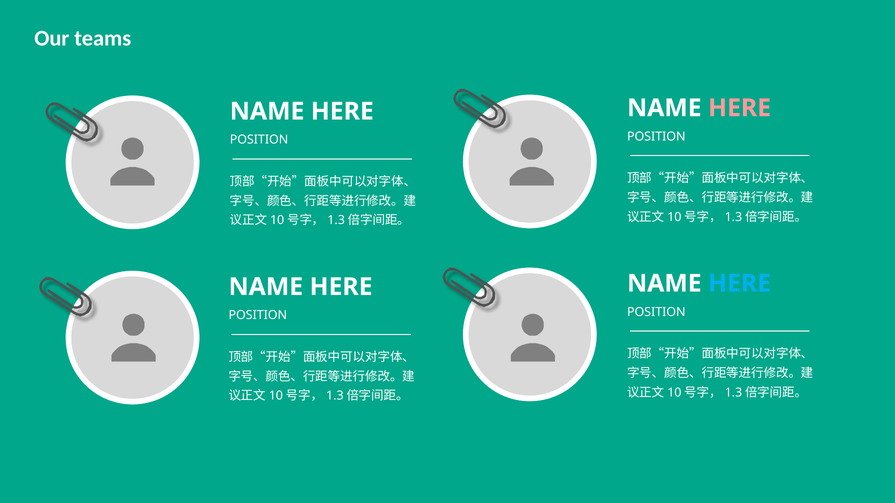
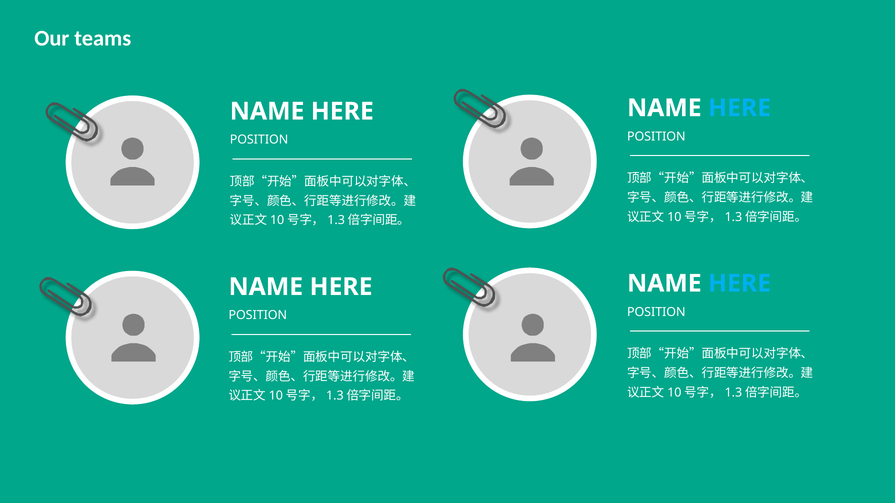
HERE colour: pink -> light blue (740, 108)
